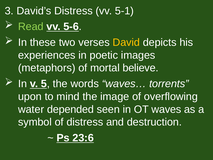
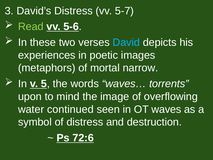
5-1: 5-1 -> 5-7 (124, 11)
David colour: yellow -> light blue (126, 42)
believe: believe -> narrow (140, 68)
depended: depended -> continued (70, 109)
23:6: 23:6 -> 72:6 (83, 138)
